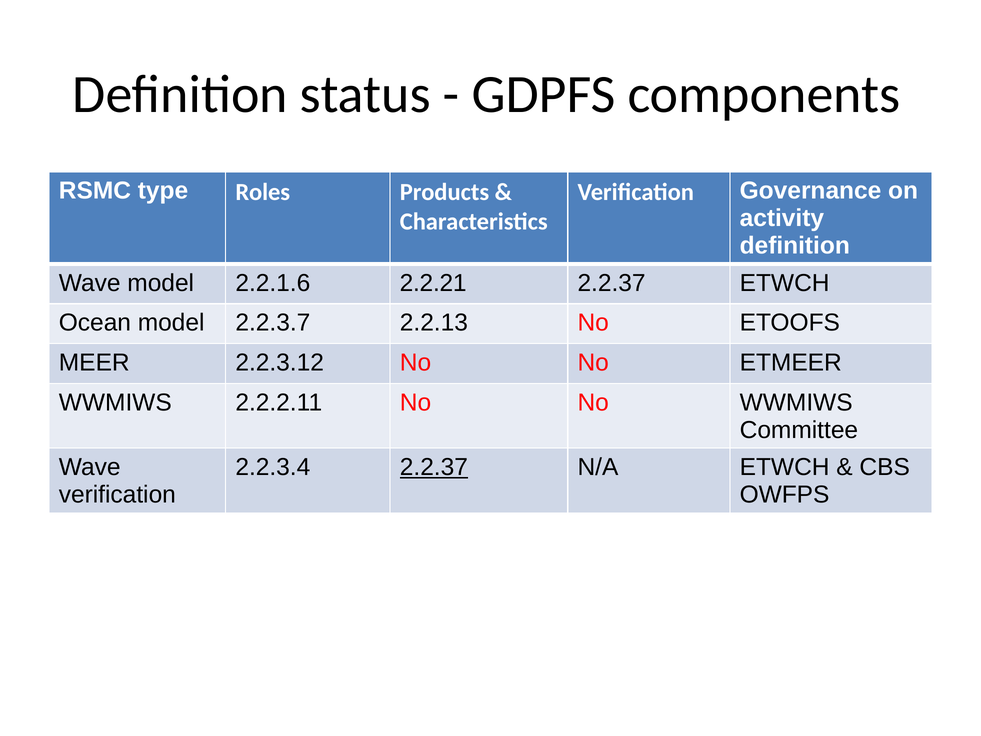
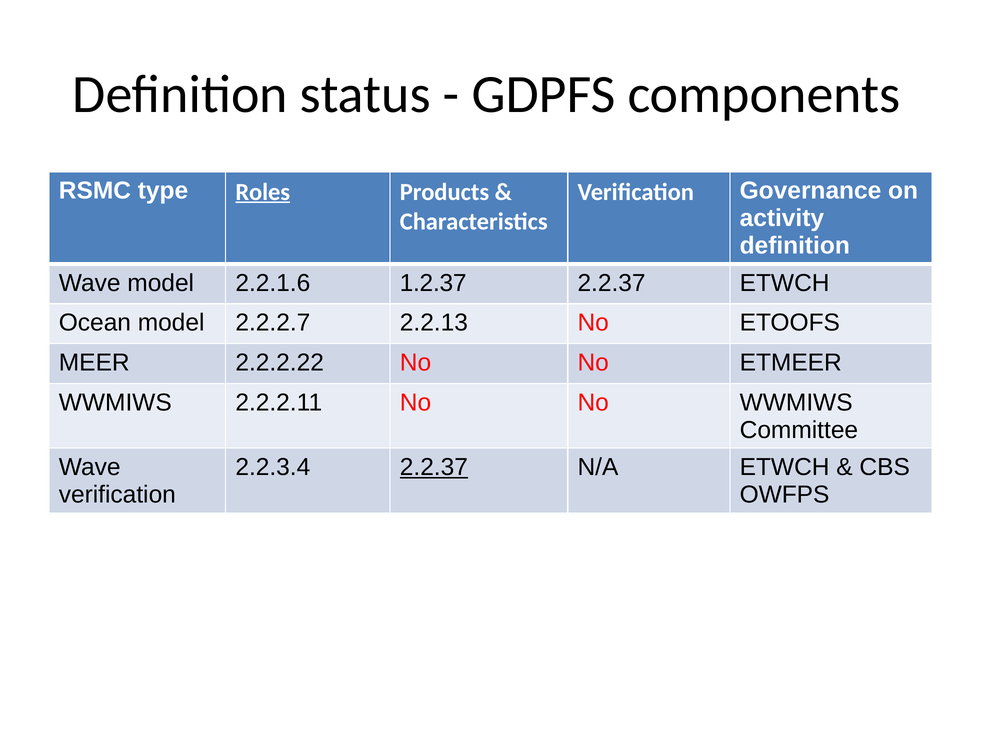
Roles underline: none -> present (263, 192)
2.2.21: 2.2.21 -> 1.2.37 (433, 283)
2.2.3.7: 2.2.3.7 -> 2.2.2.7 (273, 323)
2.2.3.12: 2.2.3.12 -> 2.2.2.22 (280, 363)
